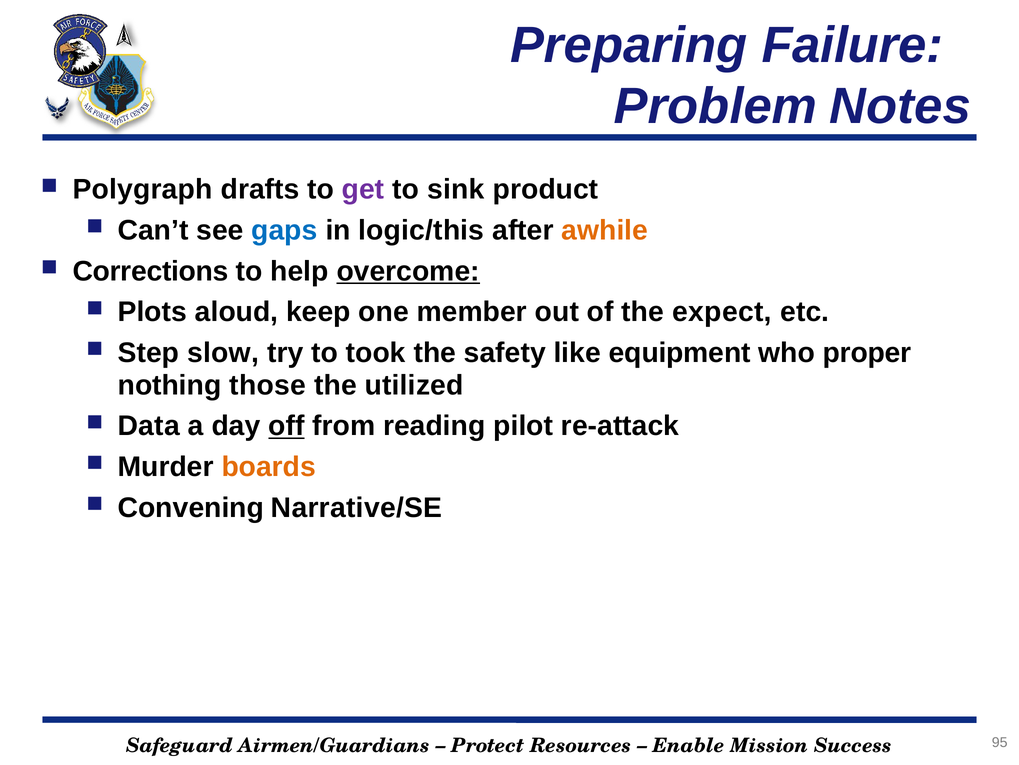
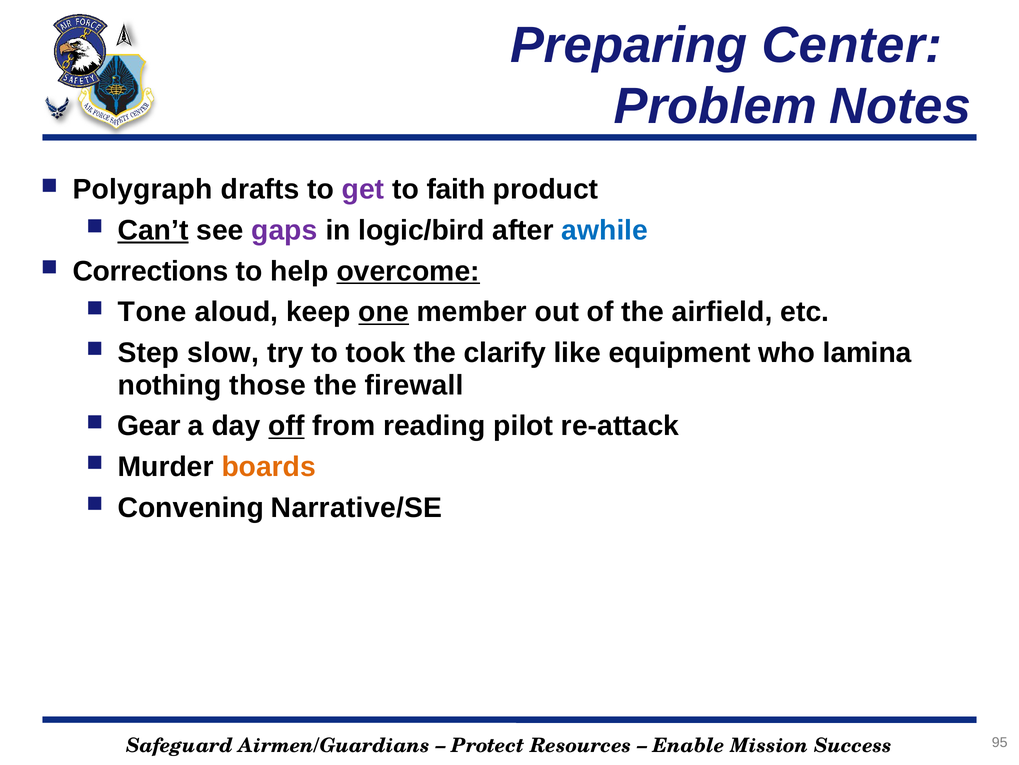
Failure: Failure -> Center (852, 45)
sink: sink -> faith (456, 189)
Can’t underline: none -> present (153, 230)
gaps colour: blue -> purple (284, 230)
logic/this: logic/this -> logic/bird (422, 230)
awhile colour: orange -> blue (605, 230)
Plots: Plots -> Tone (152, 312)
one underline: none -> present (384, 312)
expect: expect -> airfield (722, 312)
safety: safety -> clarify (505, 352)
proper: proper -> lamina (867, 352)
utilized: utilized -> firewall (414, 385)
Data: Data -> Gear (149, 426)
